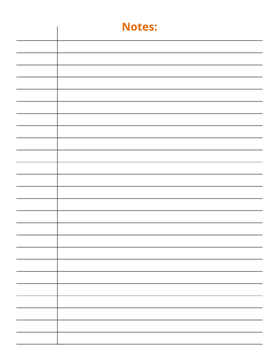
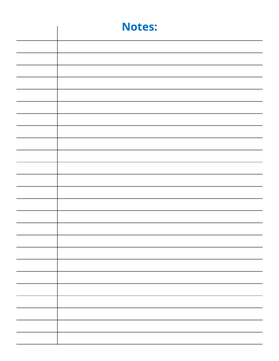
Notes colour: orange -> blue (139, 27)
